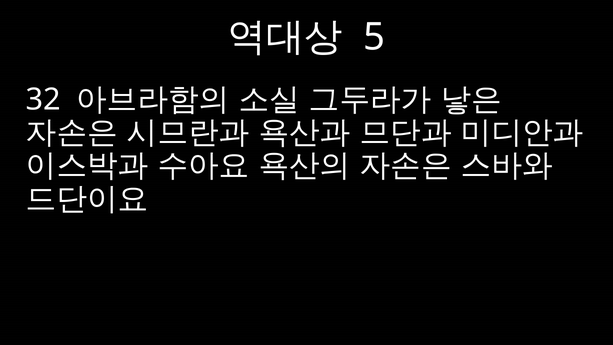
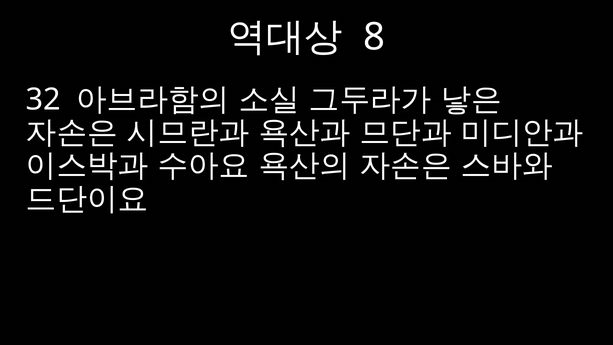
5: 5 -> 8 (374, 37)
